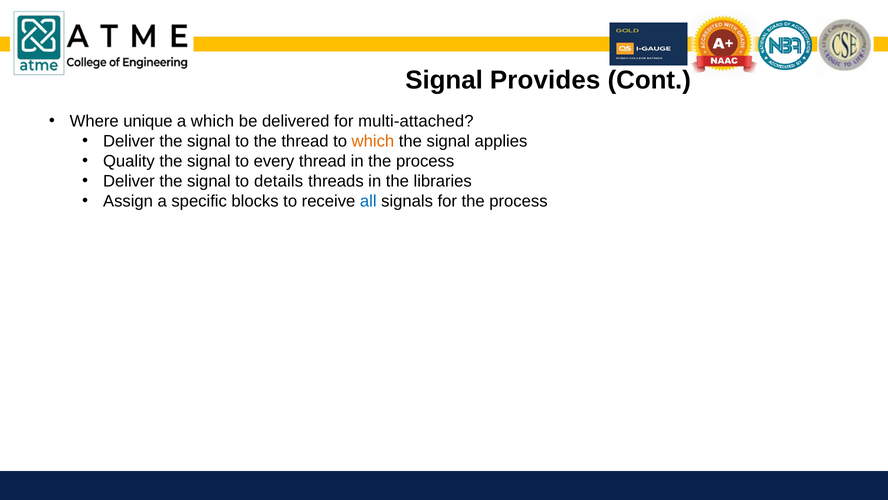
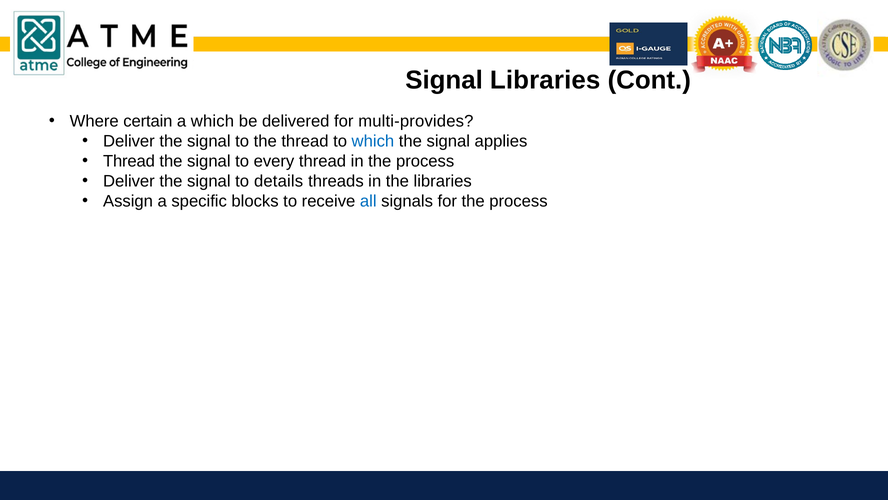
Signal Provides: Provides -> Libraries (545, 80)
unique: unique -> certain (148, 121)
multi-attached: multi-attached -> multi-provides (416, 121)
which colour: orange -> blue (373, 141)
Quality: Quality -> Thread (129, 161)
